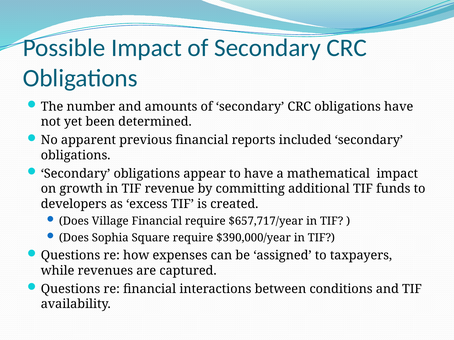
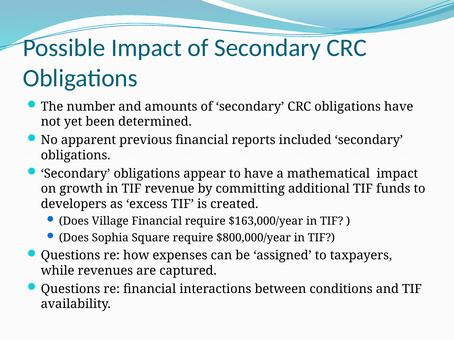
$657,717/year: $657,717/year -> $163,000/year (266, 221)
$390,000/year: $390,000/year -> $800,000/year (254, 238)
